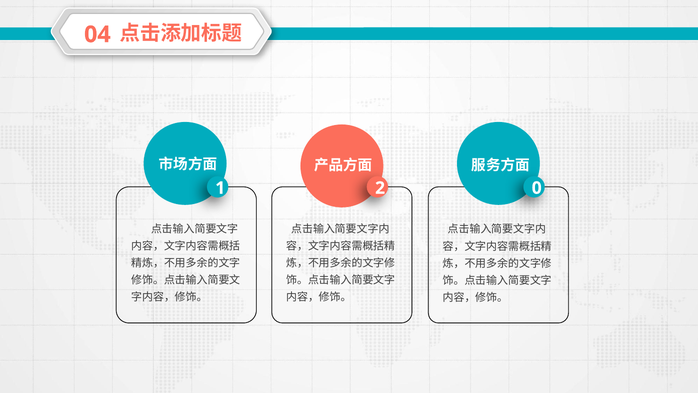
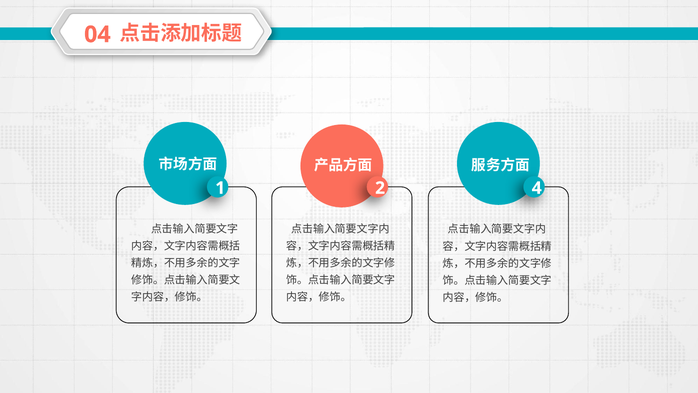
0: 0 -> 4 (537, 188)
